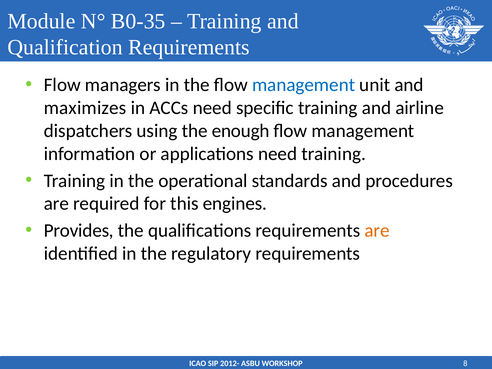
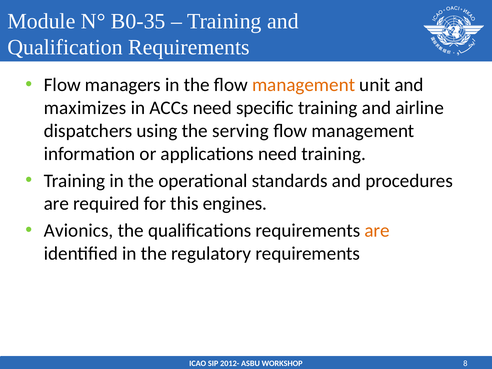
management colour: blue -> orange (304, 85)
enough: enough -> serving (240, 131)
Provides: Provides -> Avionics (79, 230)
